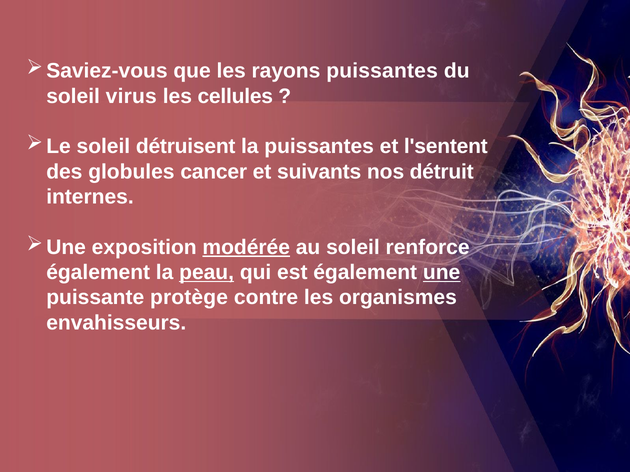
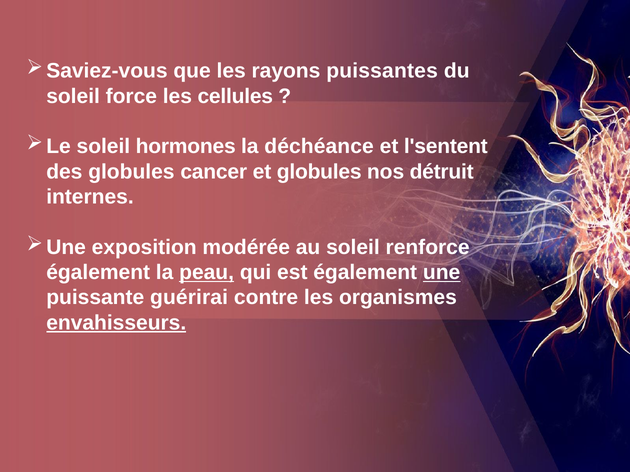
virus: virus -> force (131, 96)
détruisent: détruisent -> hormones (186, 147)
la puissantes: puissantes -> déchéance (319, 147)
et suivants: suivants -> globules (319, 172)
modérée underline: present -> none (246, 247)
protège: protège -> guérirai (189, 298)
envahisseurs underline: none -> present (116, 323)
